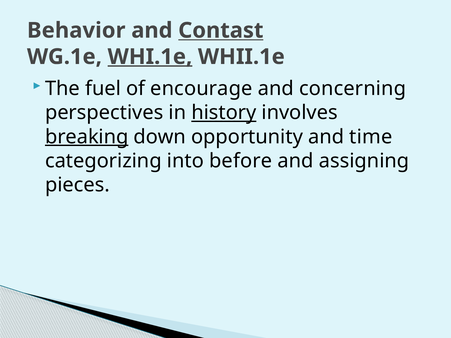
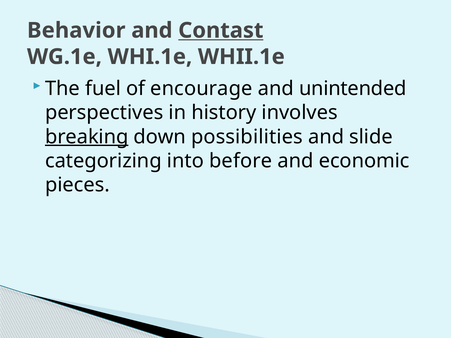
WHI.1e underline: present -> none (150, 57)
concerning: concerning -> unintended (353, 89)
history underline: present -> none (224, 113)
opportunity: opportunity -> possibilities (247, 137)
time: time -> slide (371, 137)
assigning: assigning -> economic (364, 161)
